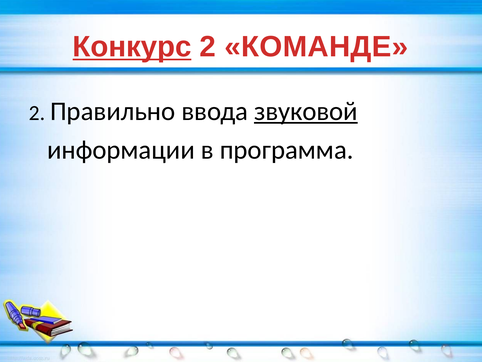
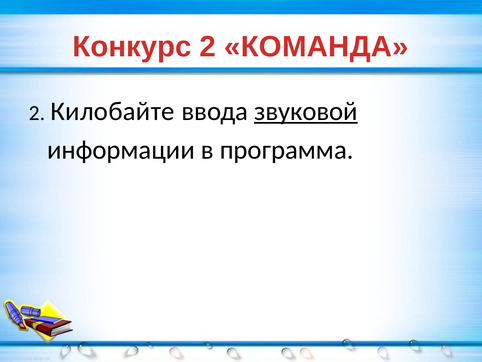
Конкурс underline: present -> none (132, 47)
КОМАНДЕ: КОМАНДЕ -> КОМАНДА (316, 47)
Правильно: Правильно -> Килобайте (113, 111)
